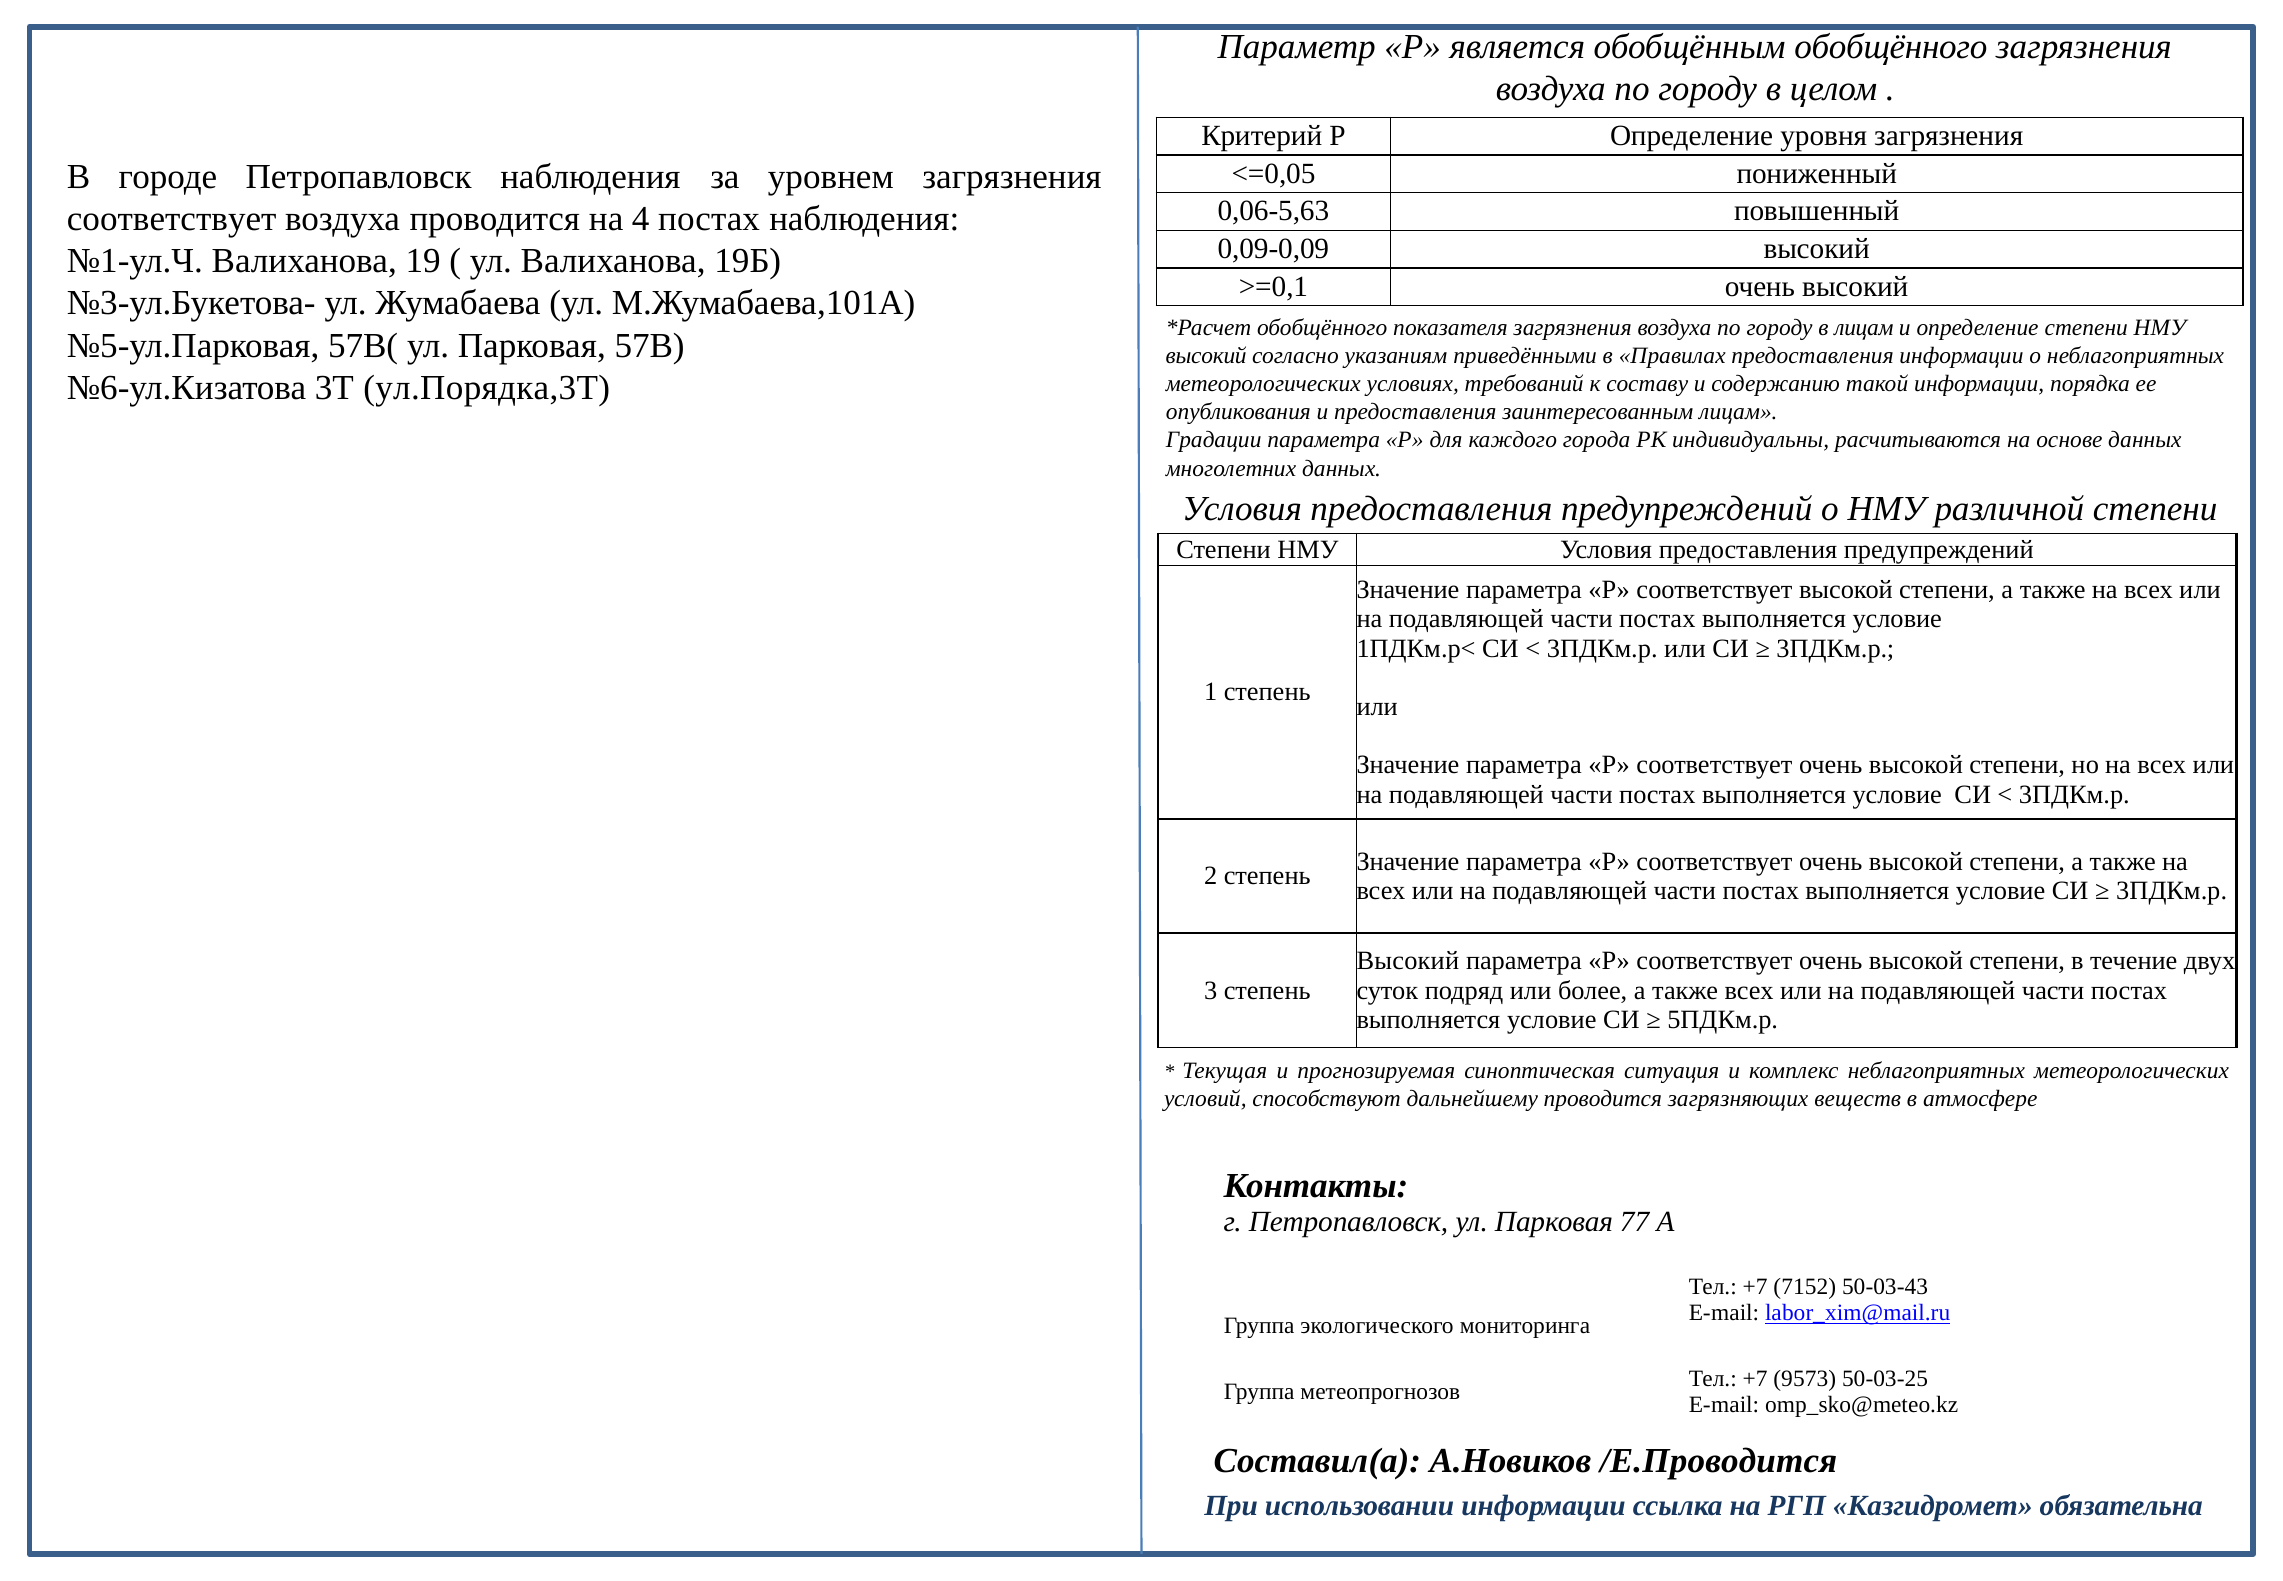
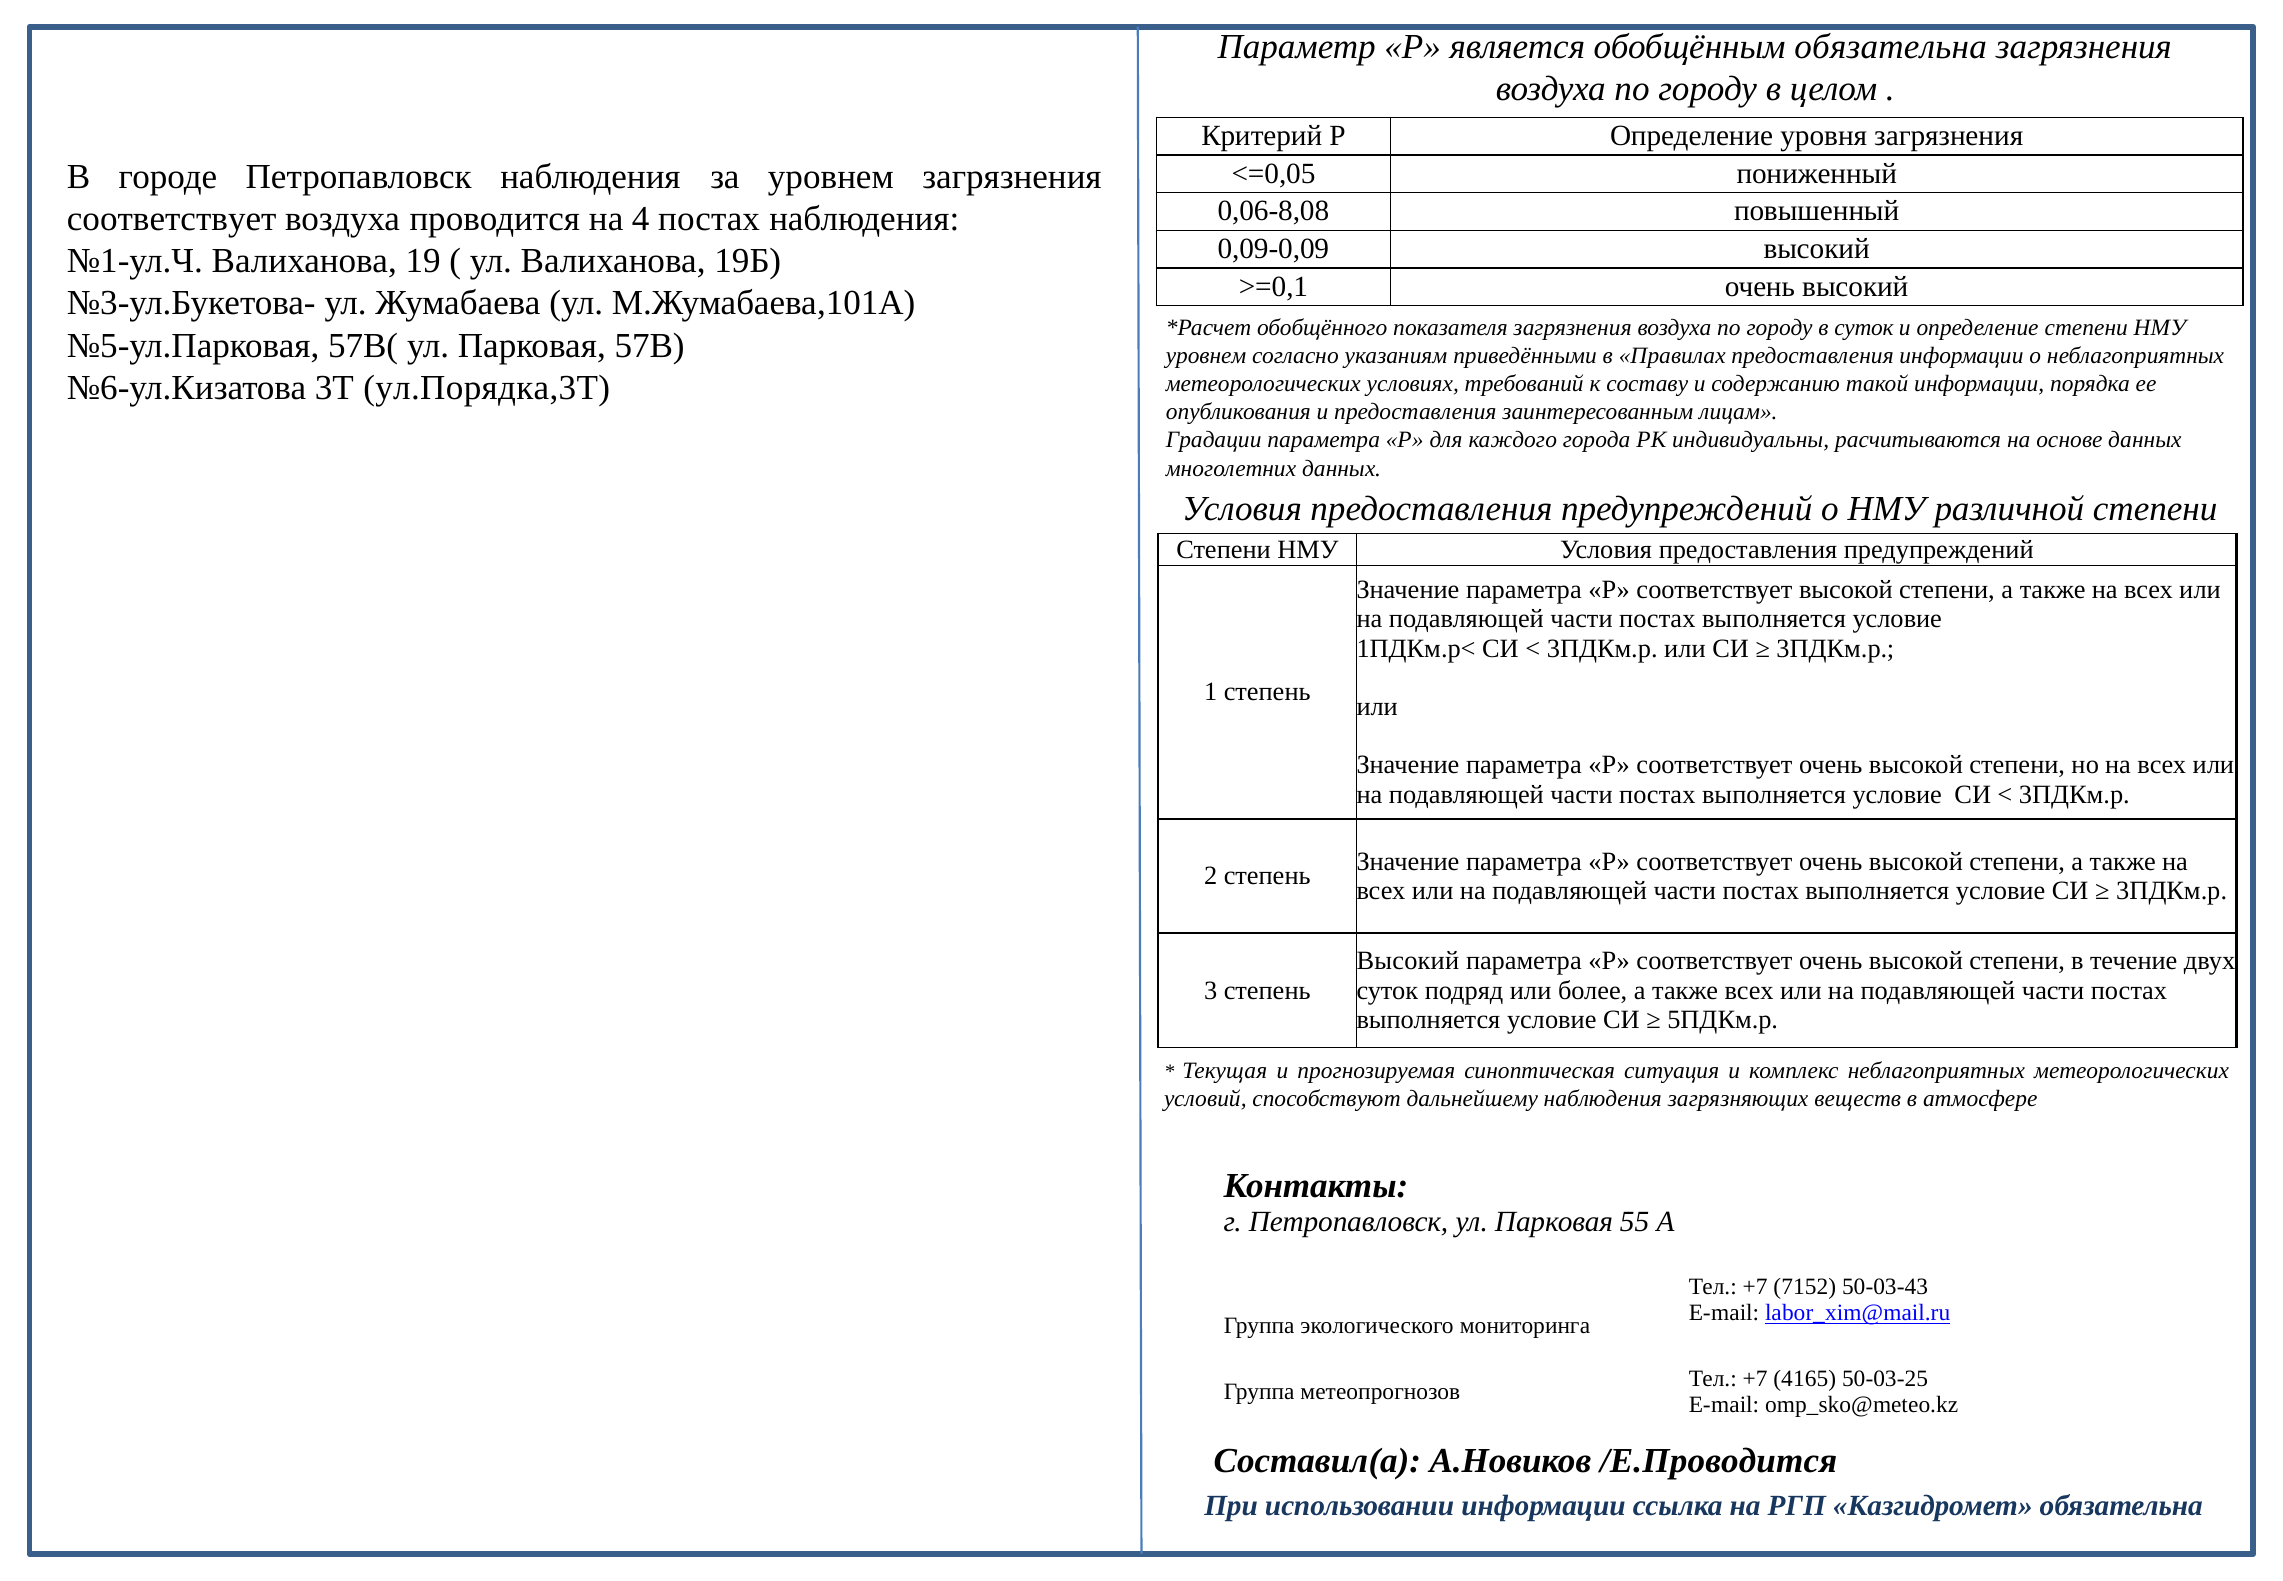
обобщённым обобщённого: обобщённого -> обязательна (1891, 47)
0,06-5,63: 0,06-5,63 -> 0,06-8,08 (1273, 211)
в лицам: лицам -> суток (1864, 328)
высокий: высокий -> уровнем (1206, 356)
дальнейшему проводится: проводится -> наблюдения (1603, 1098)
77: 77 -> 55 (1635, 1222)
9573: 9573 -> 4165 (1805, 1378)
